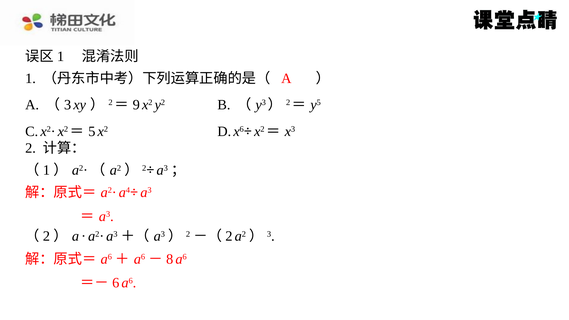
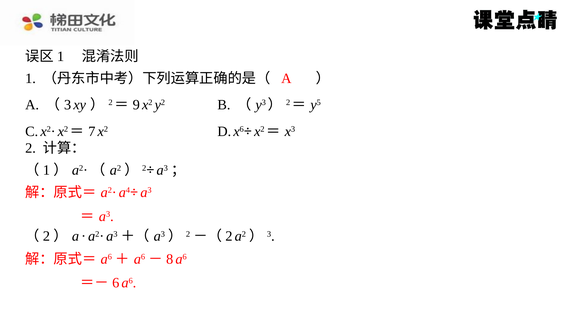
5: 5 -> 7 (92, 132)
